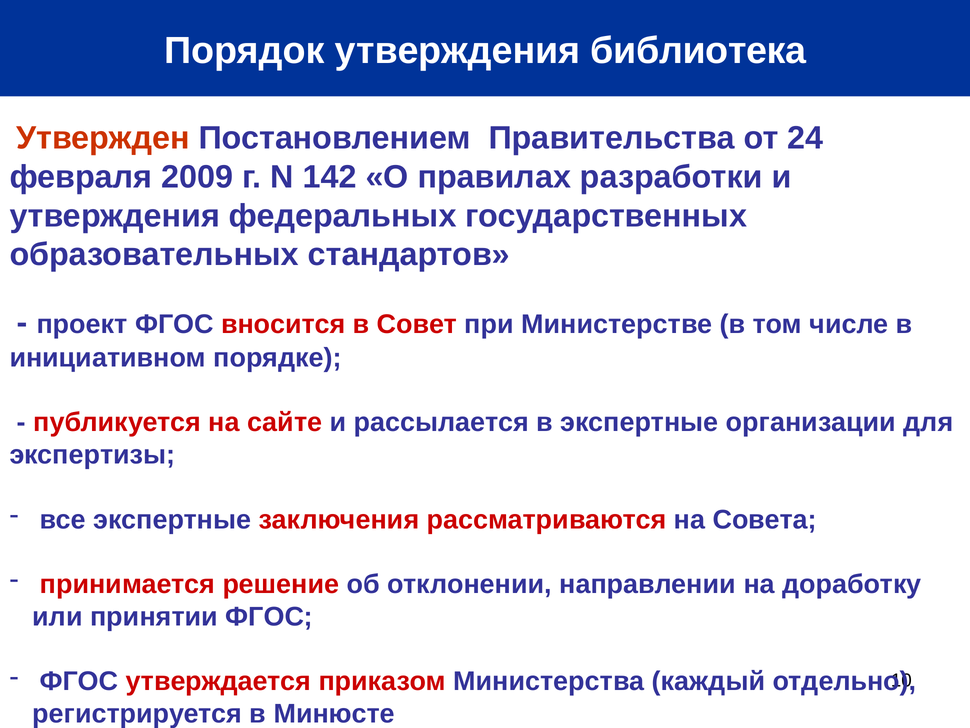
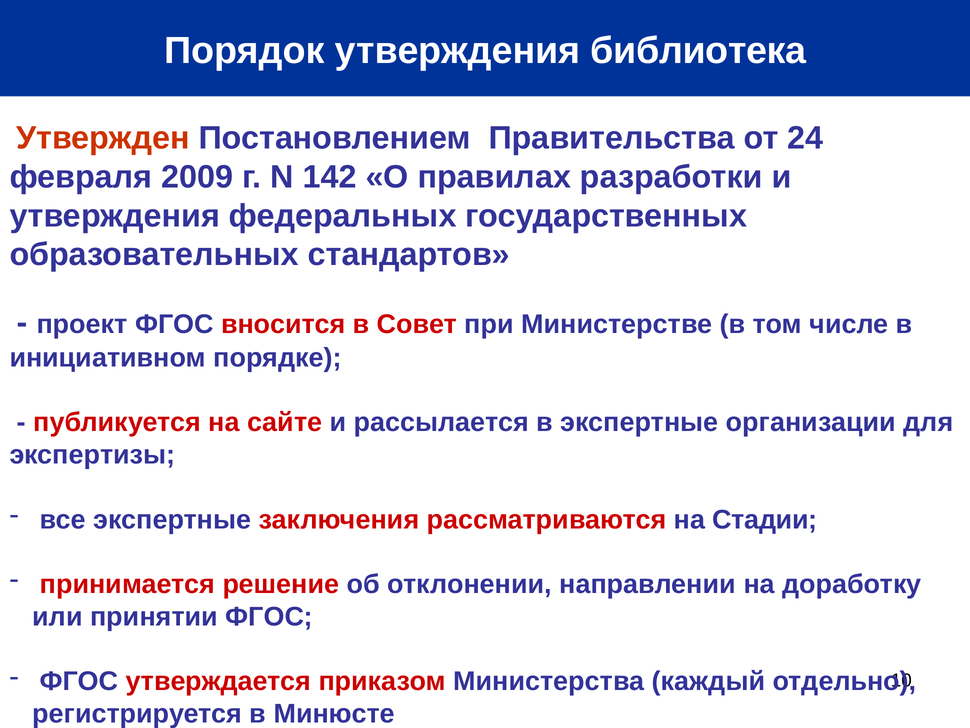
Совета: Совета -> Стадии (765, 519)
